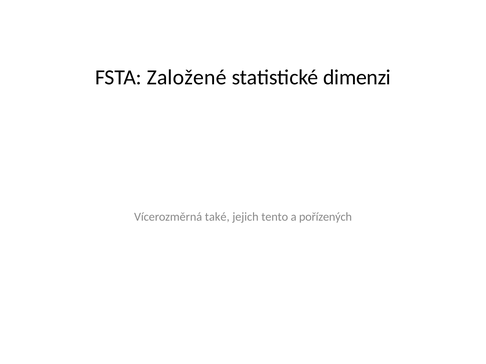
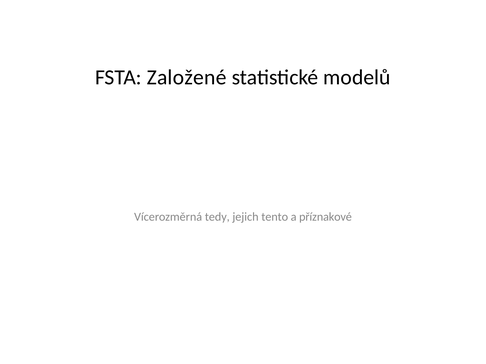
dimenzi: dimenzi -> modelů (357, 77)
také: také -> tedy (217, 217)
pořízených: pořízených -> příznakové (326, 217)
